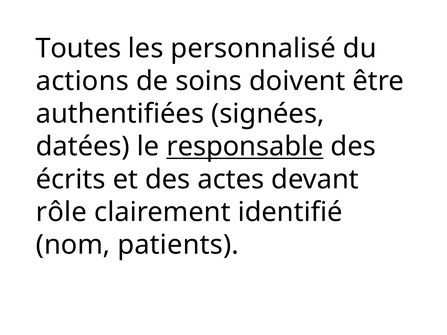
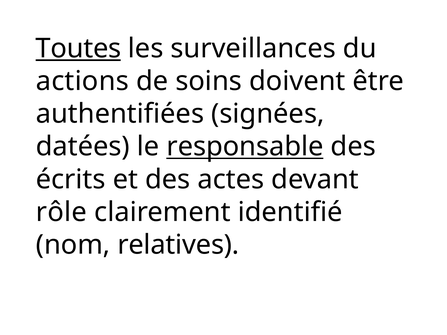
Toutes underline: none -> present (78, 48)
personnalisé: personnalisé -> surveillances (253, 48)
patients: patients -> relatives (178, 245)
